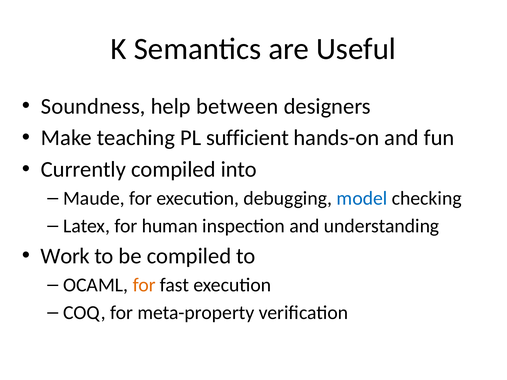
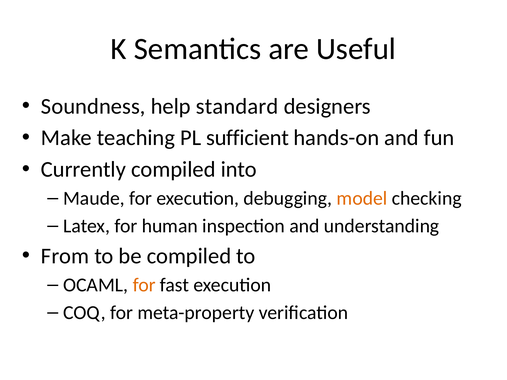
between: between -> standard (237, 106)
model colour: blue -> orange (362, 199)
Work: Work -> From (65, 256)
